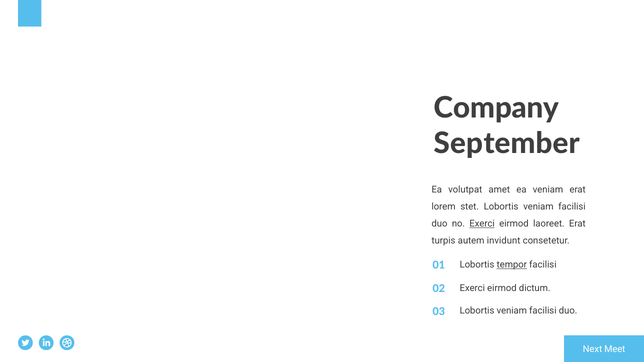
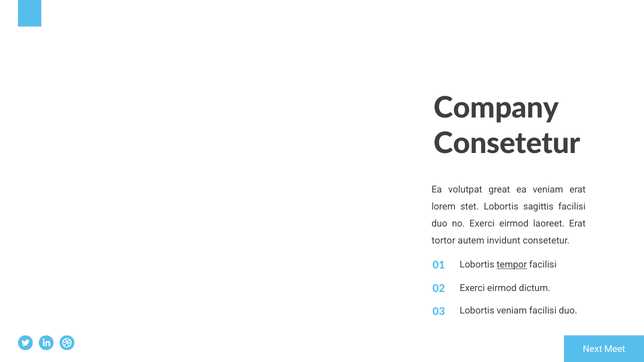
September: September -> Consetetur (507, 144)
amet: amet -> great (499, 190)
stet Lobortis veniam: veniam -> sagittis (538, 207)
Exerci underline: present -> none (482, 224)
turpis: turpis -> tortor (443, 241)
